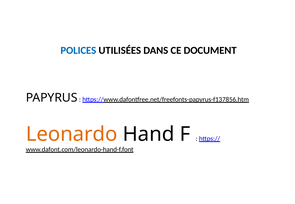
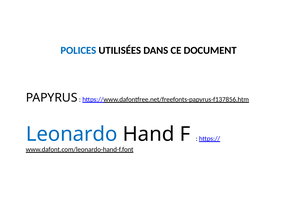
Leonardo colour: orange -> blue (72, 134)
